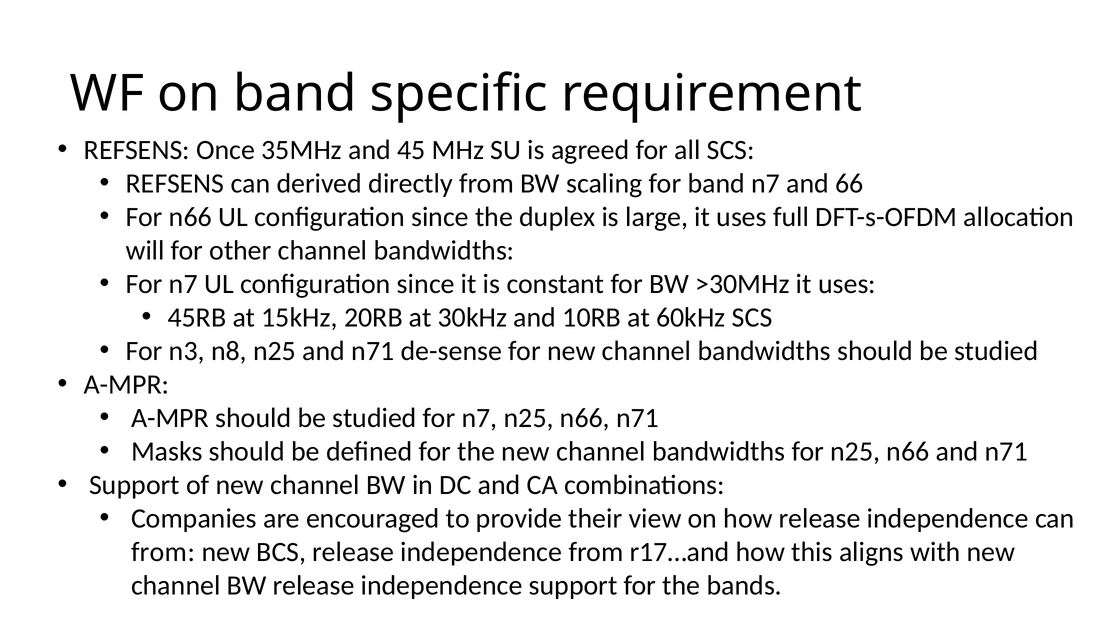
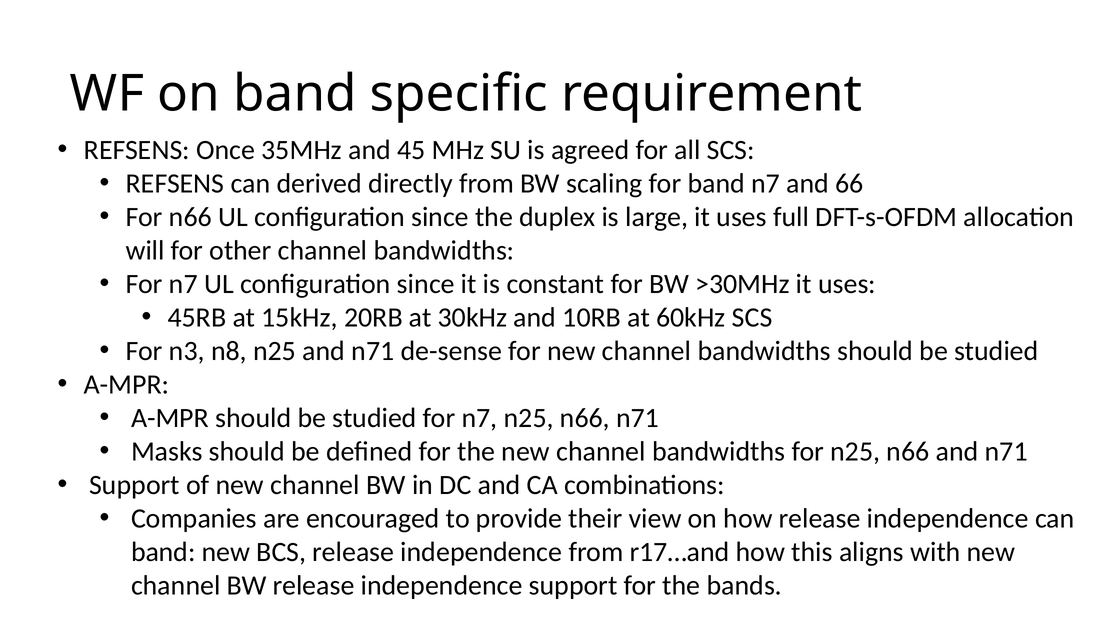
from: from -> band (163, 552)
